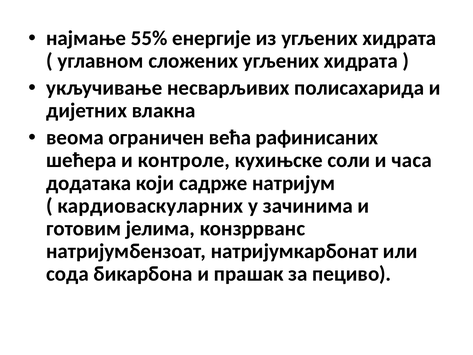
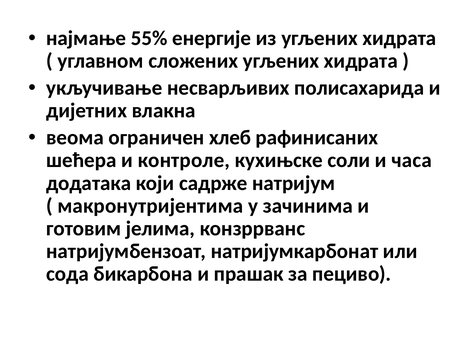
већа: већа -> хлеб (230, 138)
кардиоваскуларних: кардиоваскуларних -> макронутријентима (150, 206)
